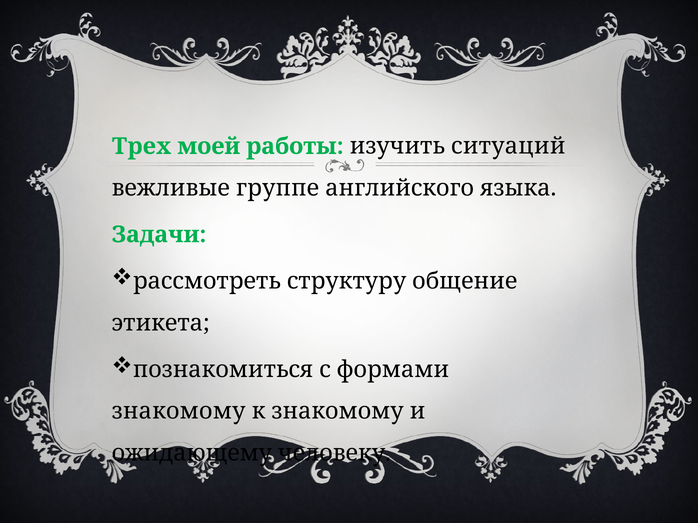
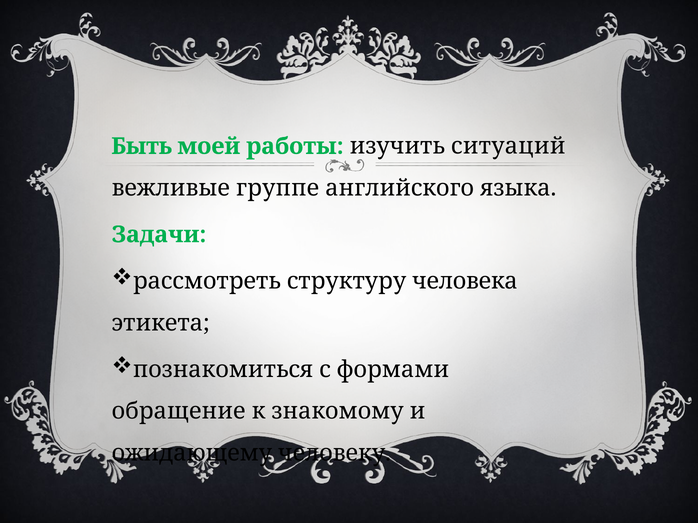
Трех: Трех -> Быть (142, 146)
общение: общение -> человека (465, 281)
знакомому: знакомому -> обращение (179, 412)
